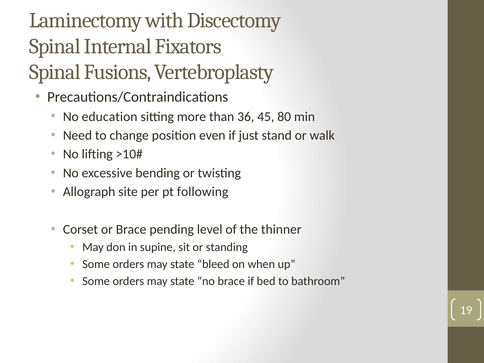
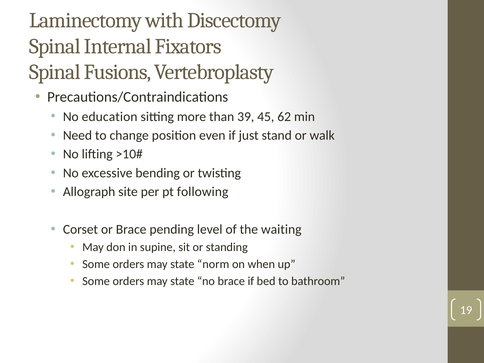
36: 36 -> 39 (246, 117)
80: 80 -> 62 (284, 117)
thinner: thinner -> waiting (281, 230)
bleed: bleed -> norm (213, 264)
